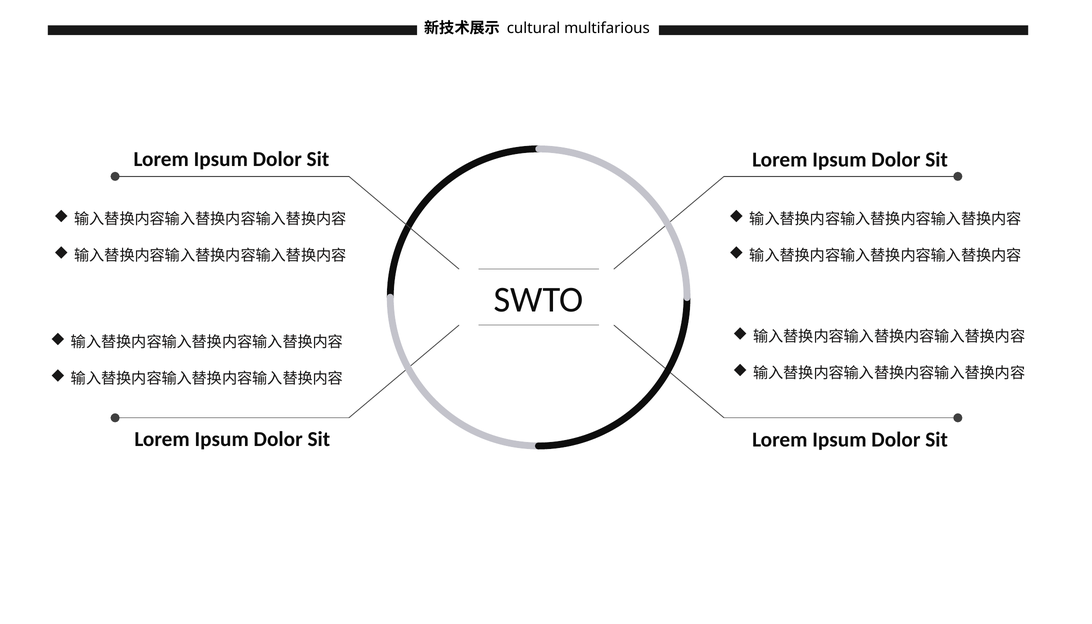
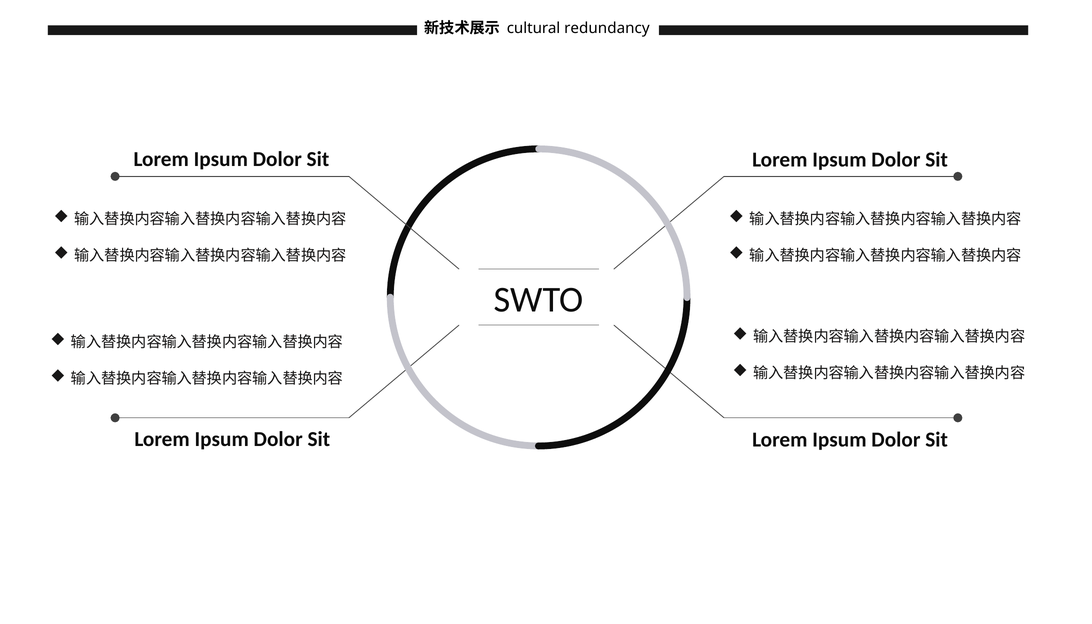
multifarious: multifarious -> redundancy (607, 28)
